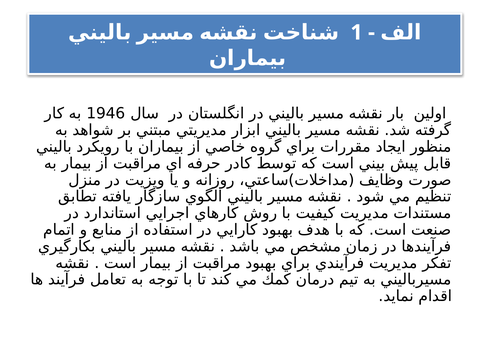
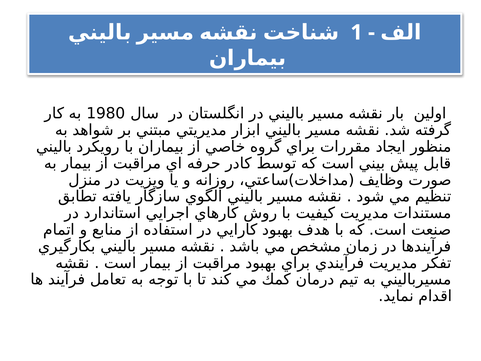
1946: 1946 -> 1980 (106, 113)
